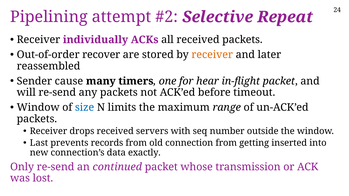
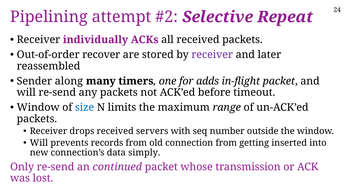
receiver colour: orange -> purple (212, 55)
cause: cause -> along (69, 81)
hear: hear -> adds (208, 81)
Last: Last -> Will (39, 143)
exactly: exactly -> simply (144, 153)
